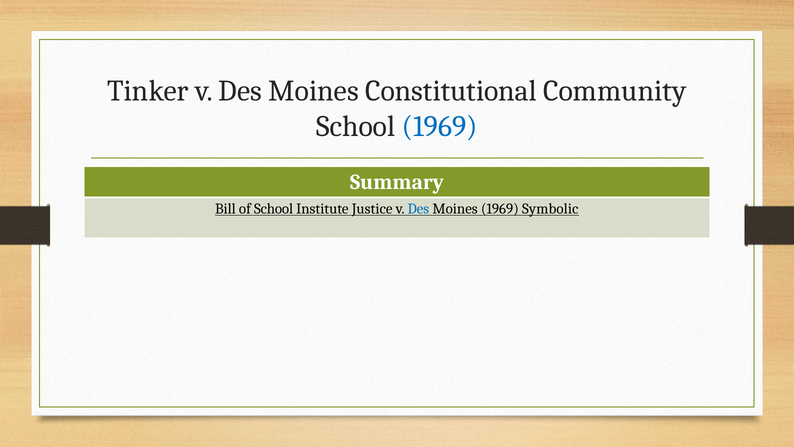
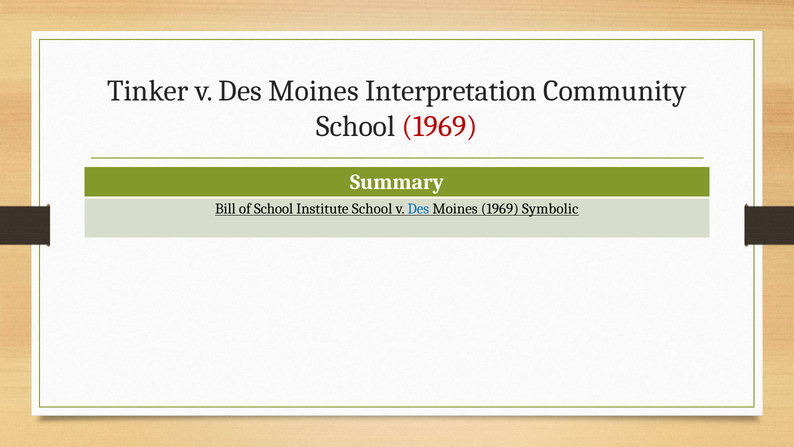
Constitutional: Constitutional -> Interpretation (451, 91)
1969 colour: blue -> red (440, 126)
Institute Justice: Justice -> School (372, 209)
